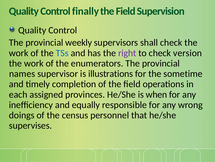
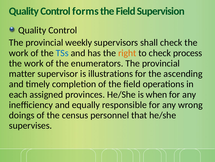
finally: finally -> forms (85, 11)
right colour: purple -> orange (127, 53)
version: version -> process (188, 53)
names: names -> matter (22, 73)
sometime: sometime -> ascending (183, 73)
